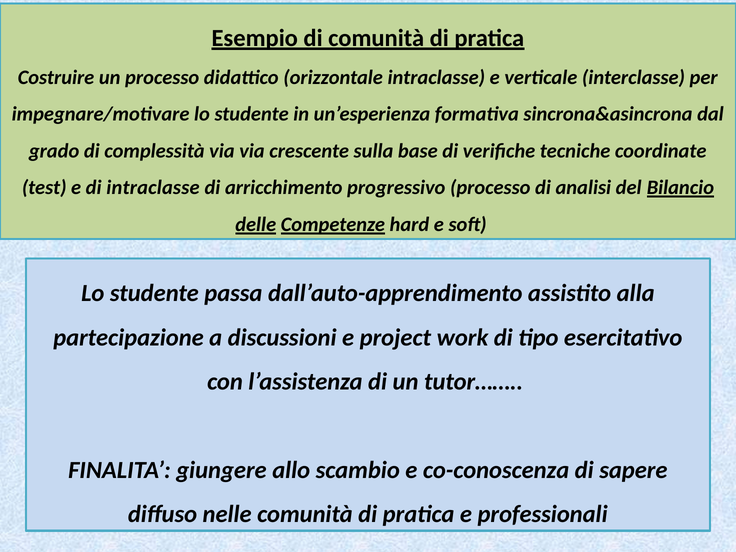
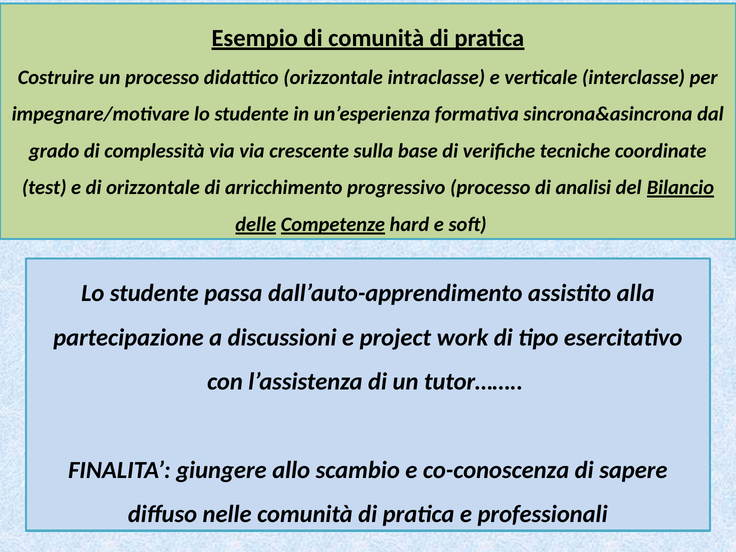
di intraclasse: intraclasse -> orizzontale (153, 188)
